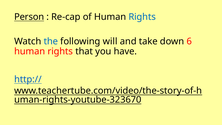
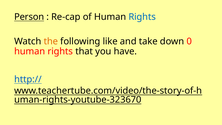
the colour: blue -> orange (51, 41)
will: will -> like (110, 41)
6: 6 -> 0 (189, 41)
